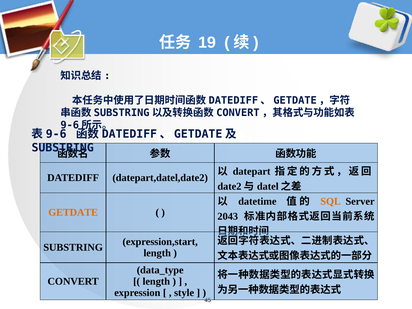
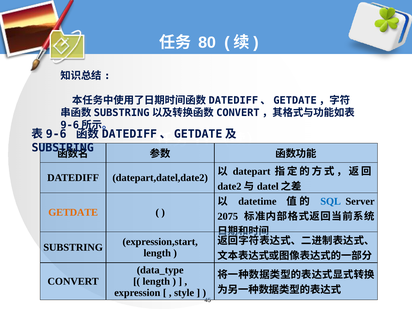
19: 19 -> 80 (207, 42)
SQL colour: orange -> blue (331, 201)
2043: 2043 -> 2075 (228, 216)
